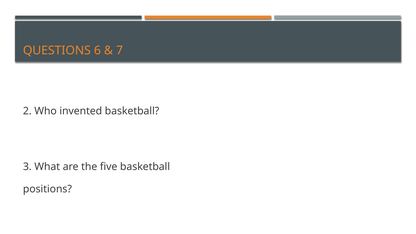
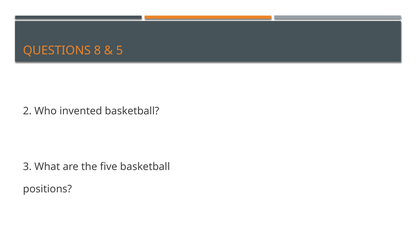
6: 6 -> 8 (97, 51)
7: 7 -> 5 (119, 51)
